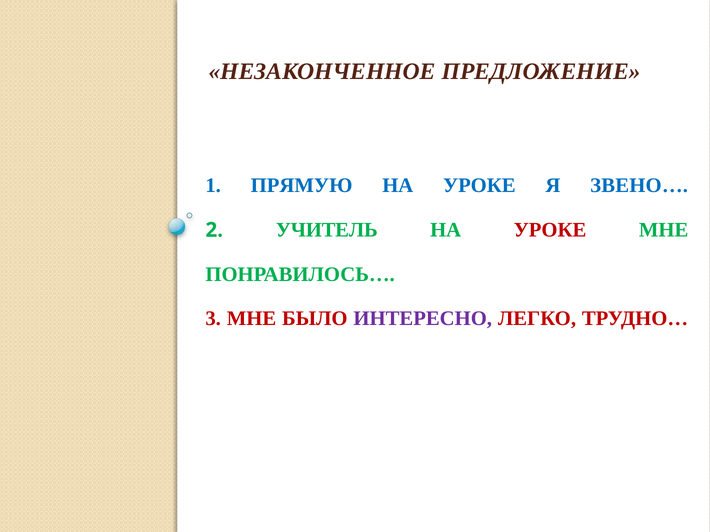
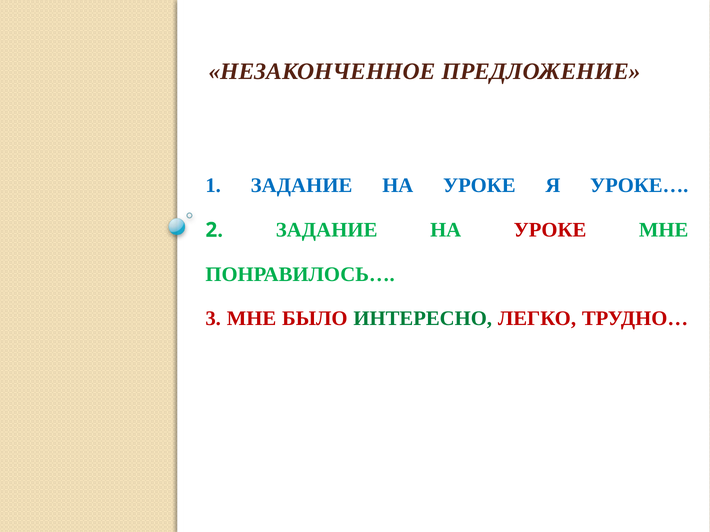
1 ПРЯМУЮ: ПРЯМУЮ -> ЗАДАНИЕ (302, 186)
ЗВЕНО…: ЗВЕНО… -> УРОКЕ… (639, 186)
2 УЧИТЕЛЬ: УЧИТЕЛЬ -> ЗАДАНИЕ (327, 230)
ИНТЕРЕСНО colour: purple -> green (423, 319)
